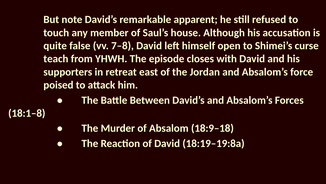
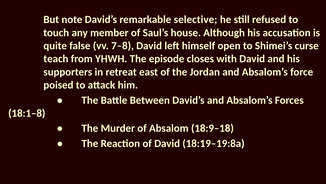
apparent: apparent -> selective (196, 20)
